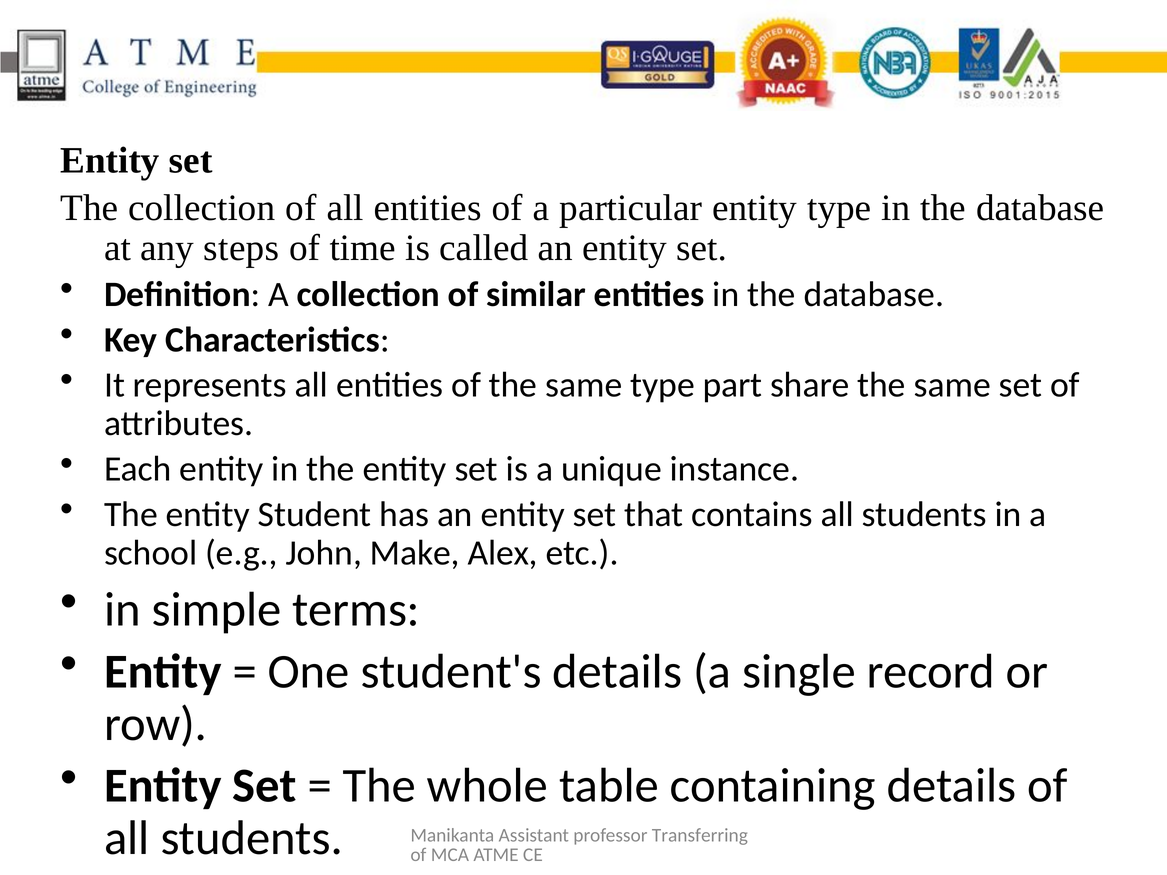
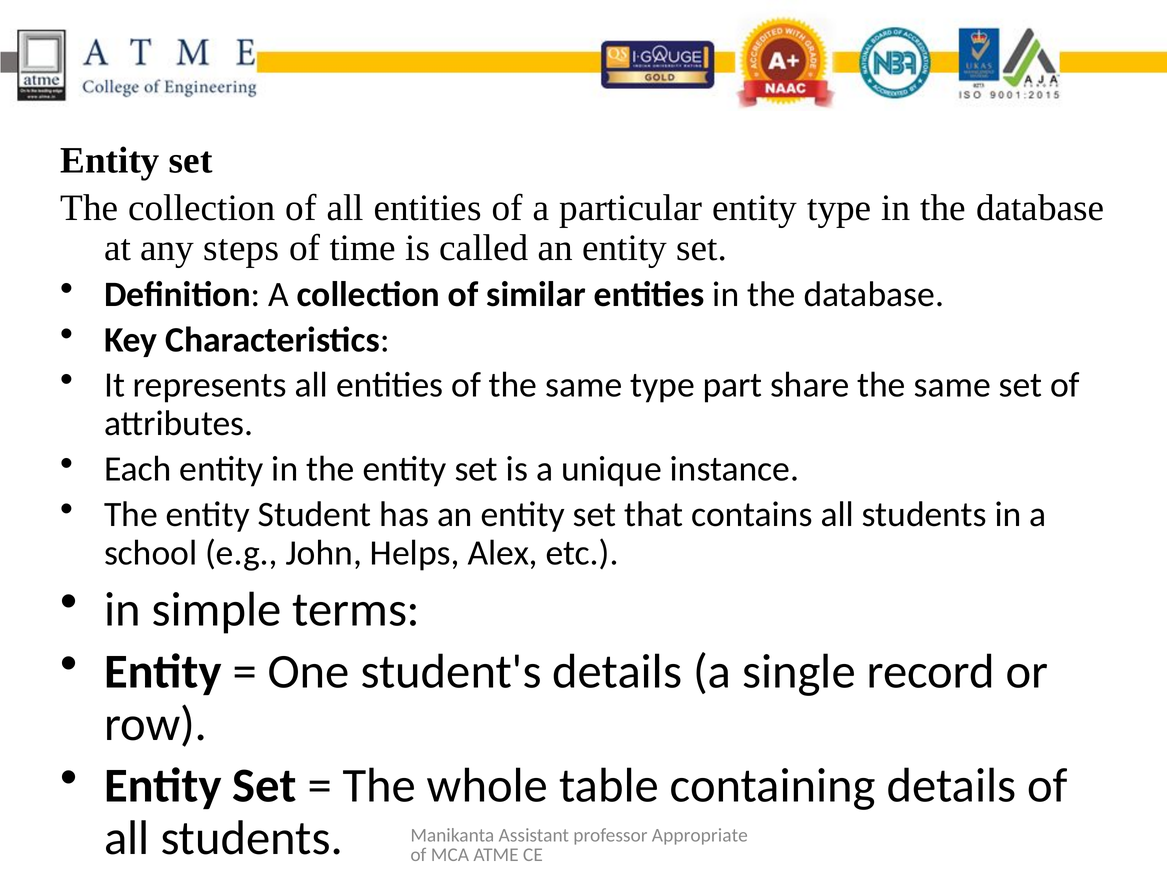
Make: Make -> Helps (415, 553)
Transferring: Transferring -> Appropriate (700, 836)
